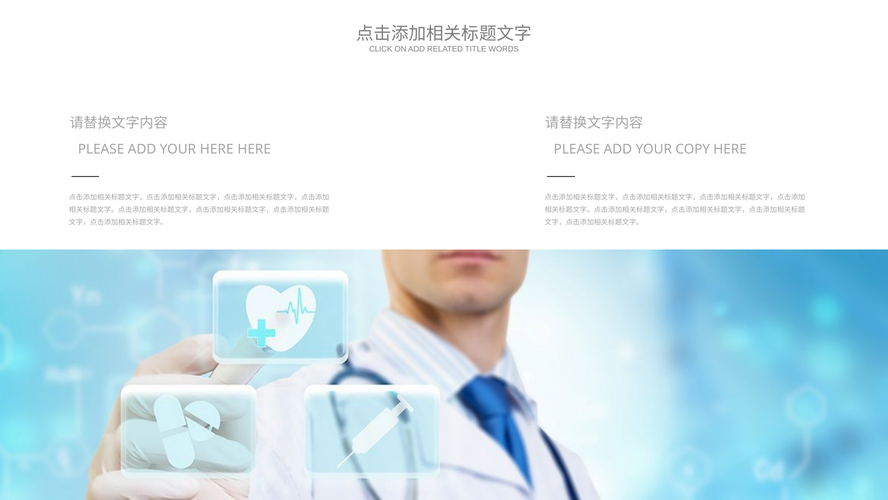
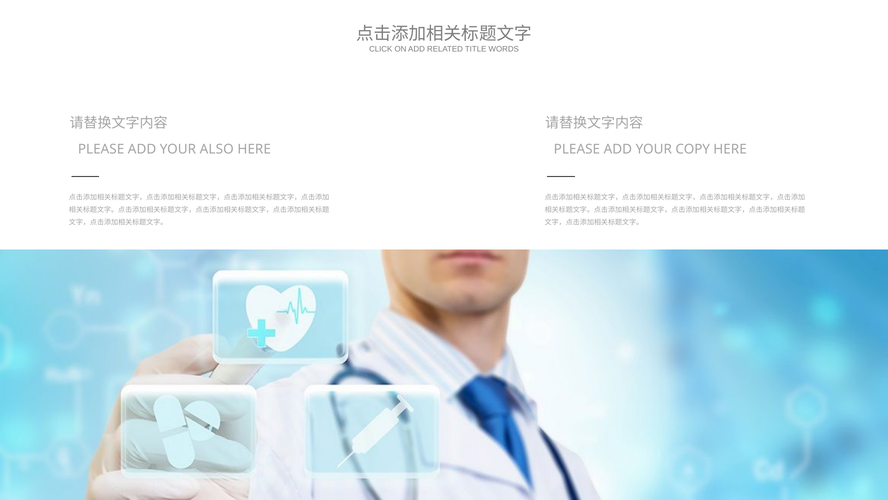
YOUR HERE: HERE -> ALSO (217, 149)
